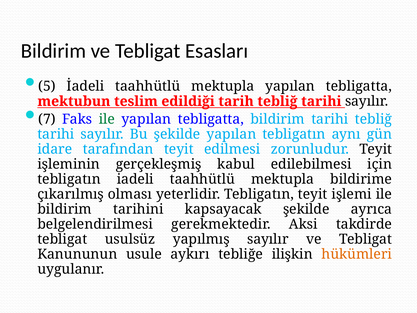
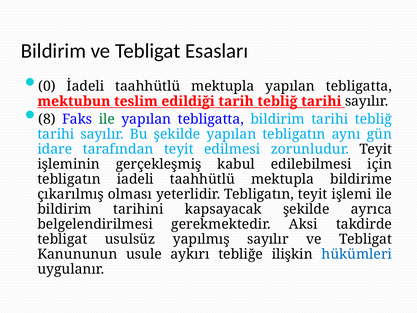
5: 5 -> 0 (47, 86)
7: 7 -> 8 (47, 119)
hükümleri colour: orange -> blue (357, 254)
